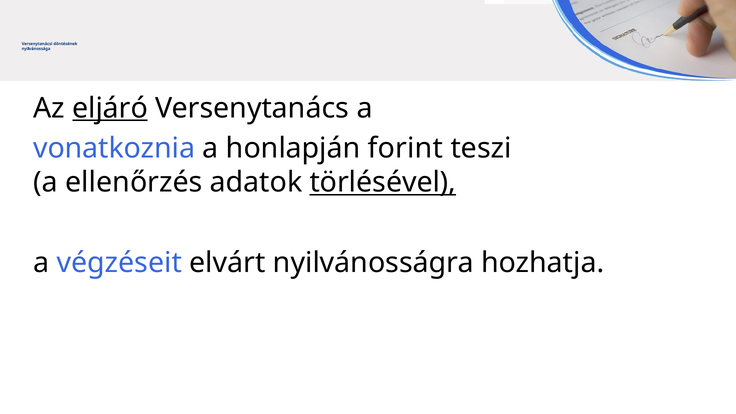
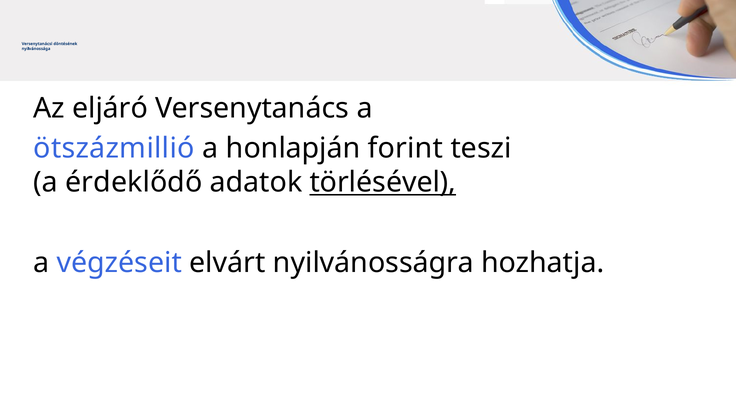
eljáró underline: present -> none (110, 108)
vonatkoznia: vonatkoznia -> ötszázmillió (114, 148)
ellenőrzés: ellenőrzés -> érdeklődő (134, 183)
